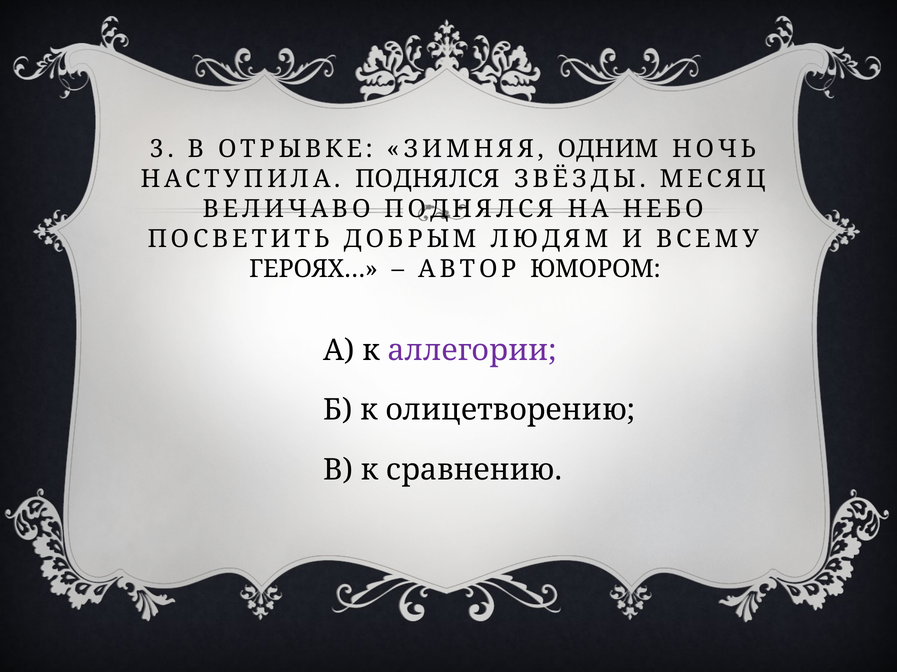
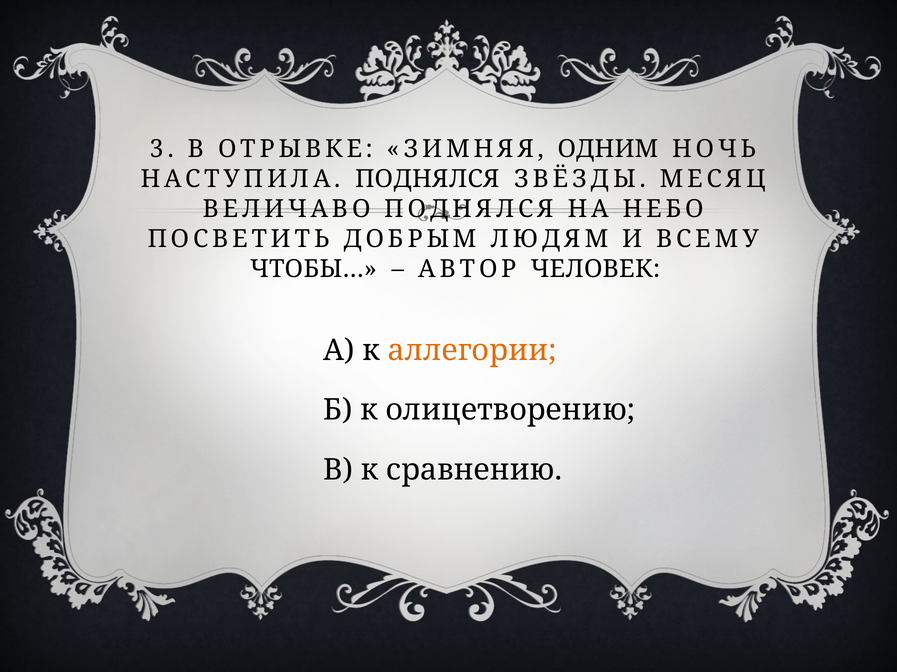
ГЕРОЯХ…: ГЕРОЯХ… -> ЧТОБЫ… (314, 269)
ЮМОРОМ: ЮМОРОМ -> ЧЕЛОВЕК (595, 269)
аллегории colour: purple -> orange (472, 351)
